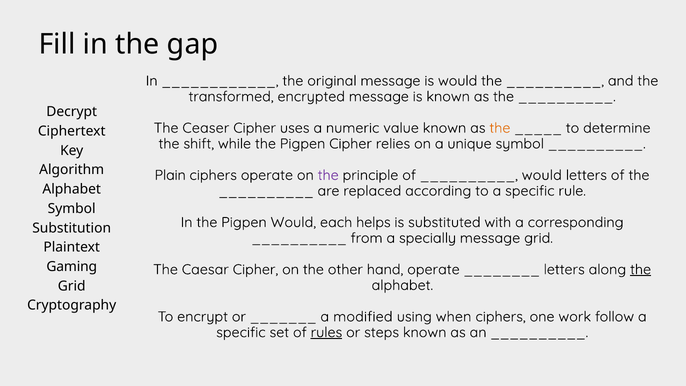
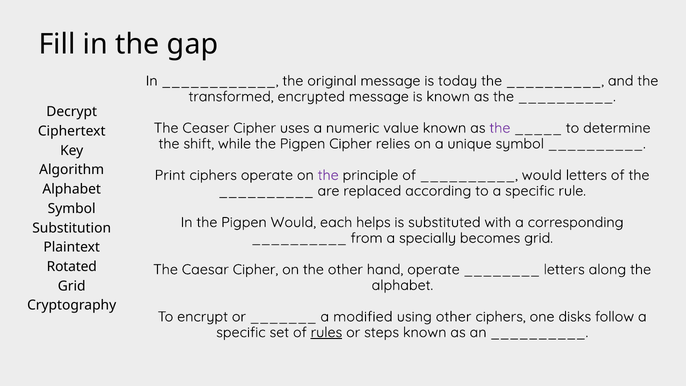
is would: would -> today (458, 81)
the colour: orange -> purple (500, 128)
Plain: Plain -> Print (170, 175)
specially message: message -> becomes (490, 238)
Gaming: Gaming -> Rotated (72, 267)
the underline: present -> none (641, 269)
using when: when -> other (454, 317)
work: work -> disks (575, 317)
